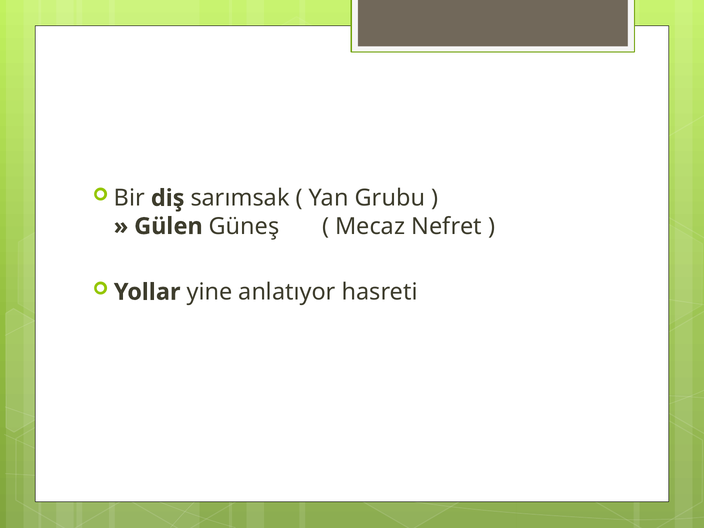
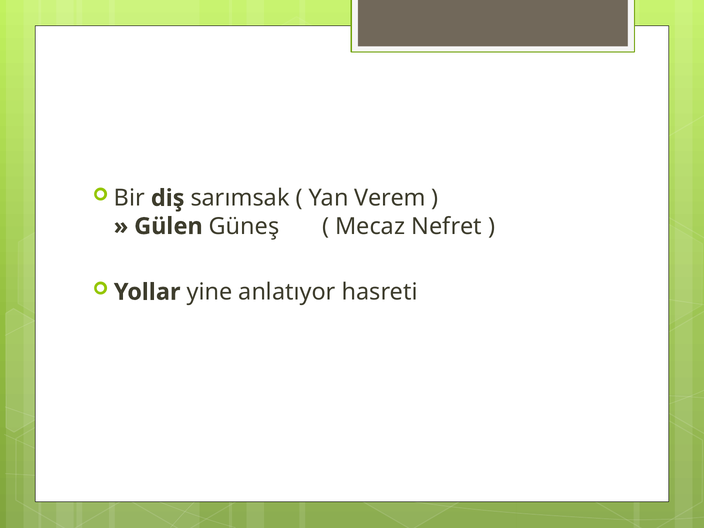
Grubu: Grubu -> Verem (390, 198)
